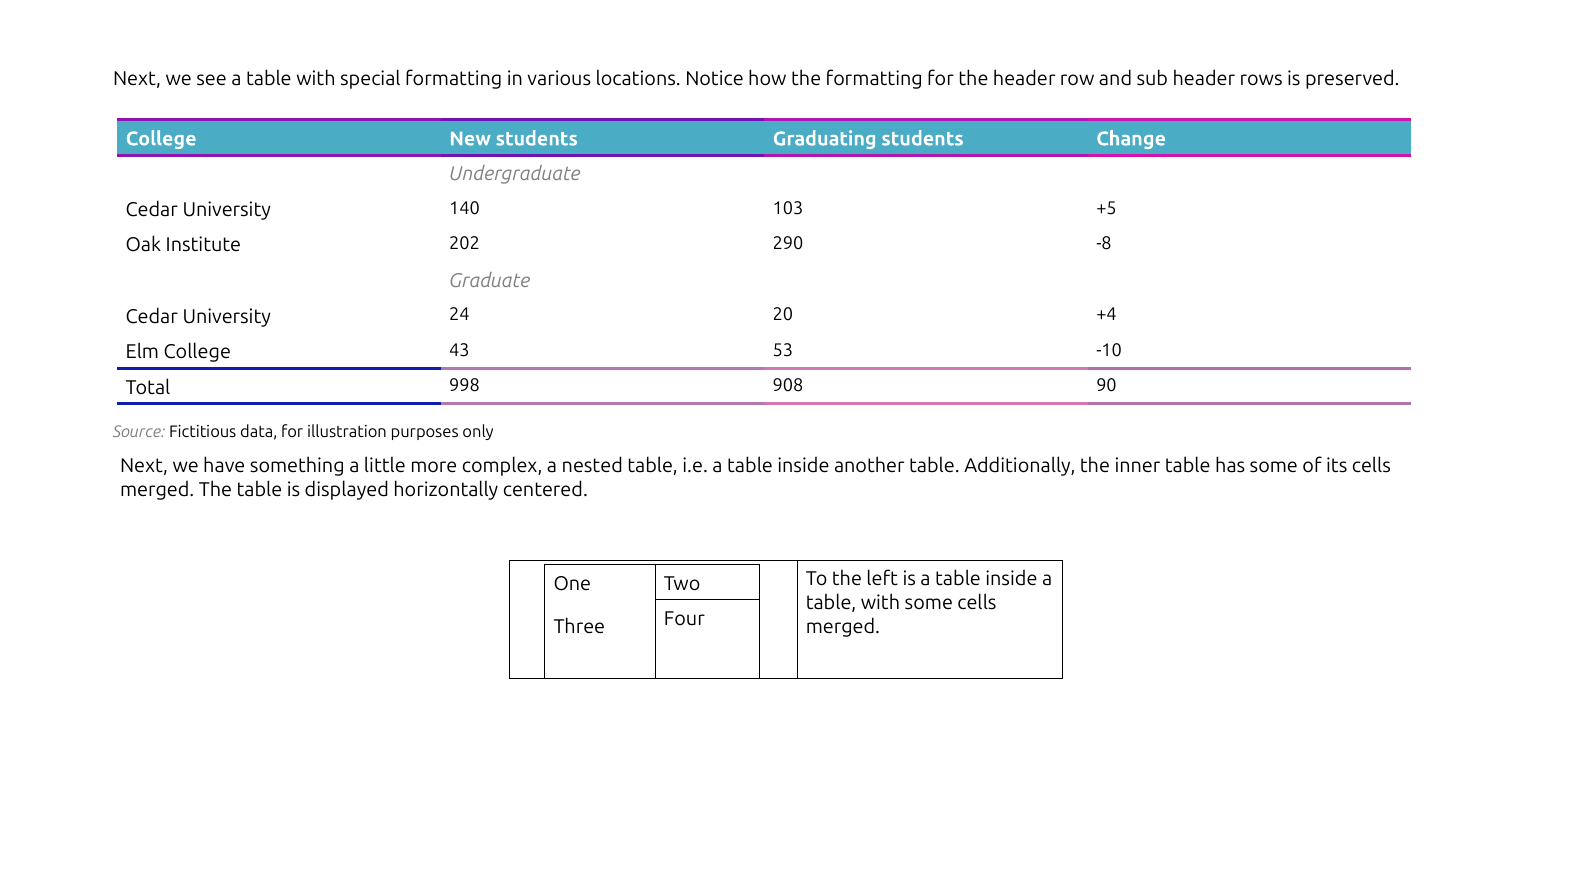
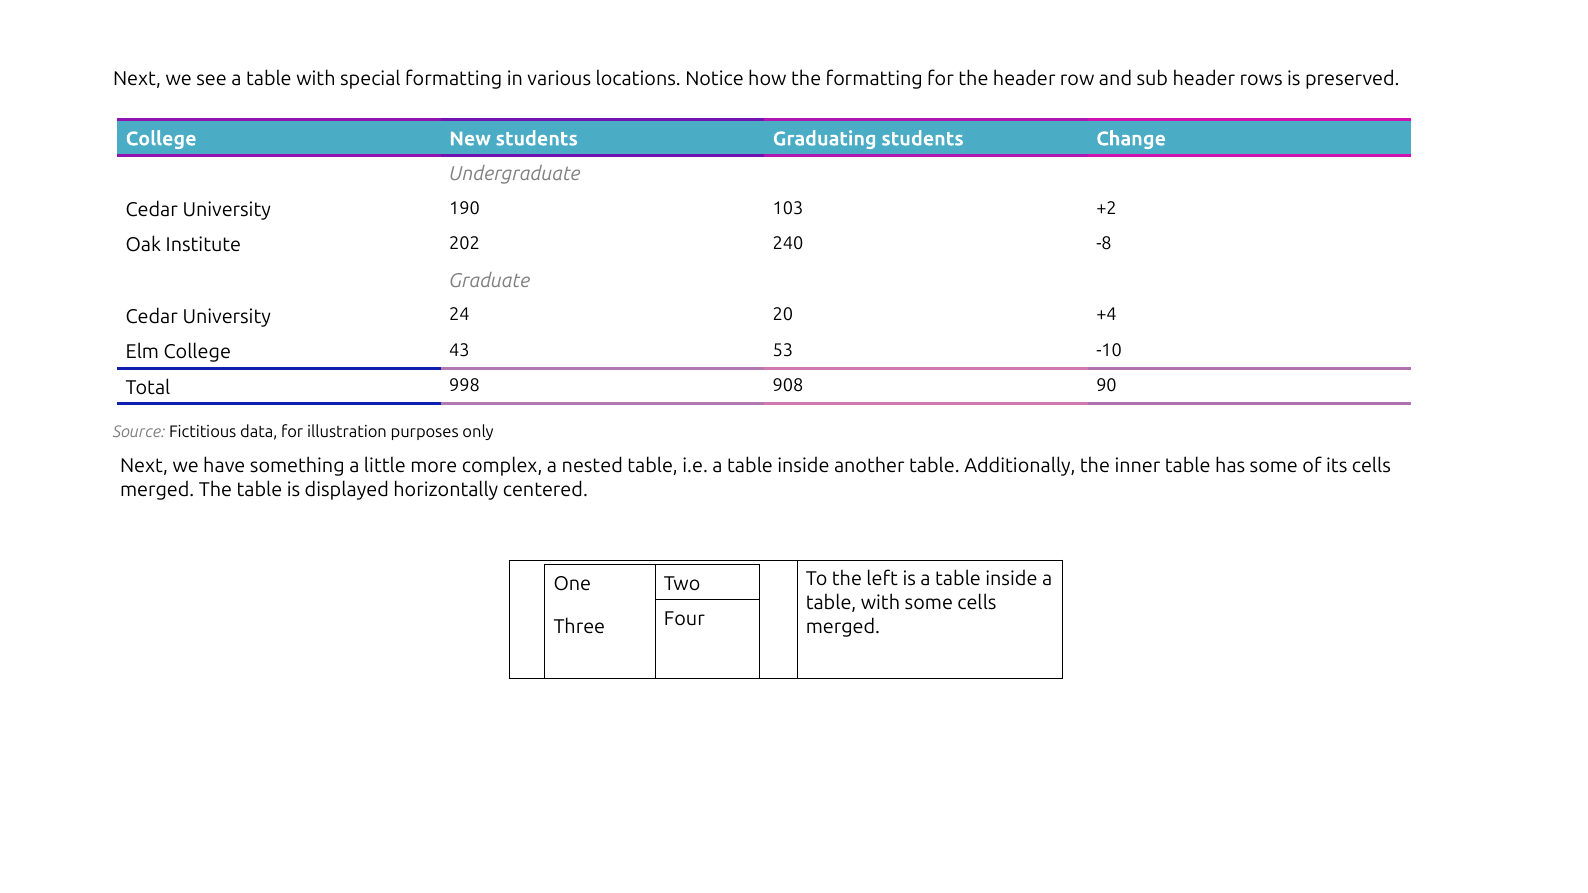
140: 140 -> 190 (465, 208)
+5: +5 -> +2 (1107, 208)
290: 290 -> 240 (788, 244)
